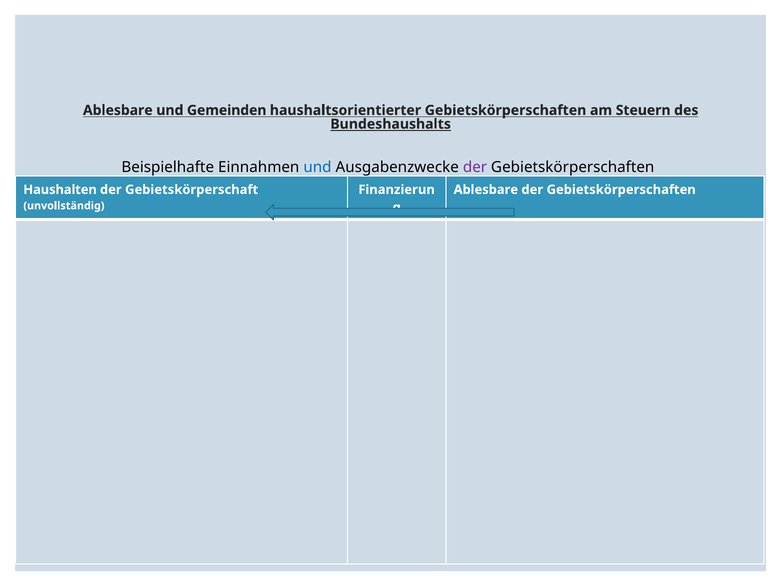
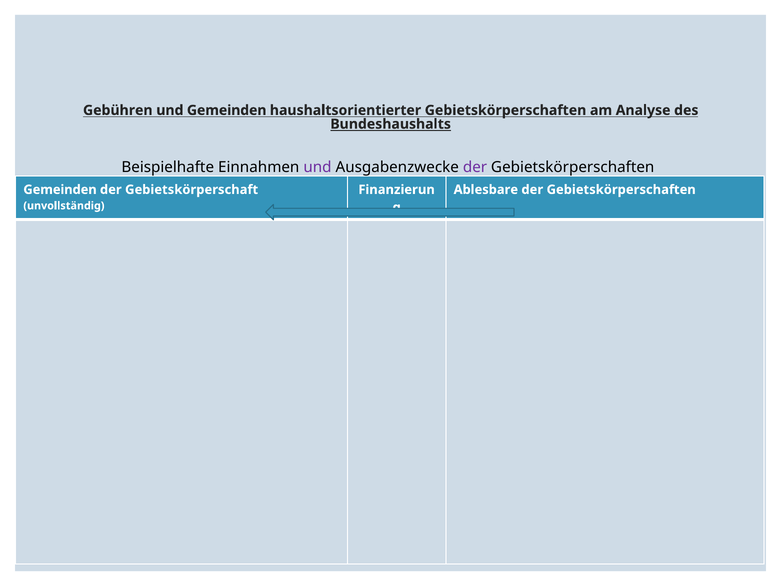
Ablesbare: Ablesbare -> Gebühren (118, 110)
Steuern: Steuern -> Analyse (643, 110)
und colour: blue -> purple (317, 167)
Haushalten: Haushalten -> Gemeinden (60, 190)
